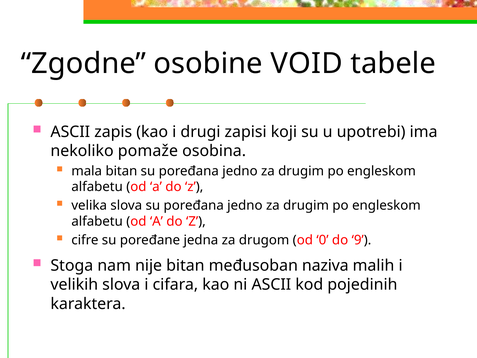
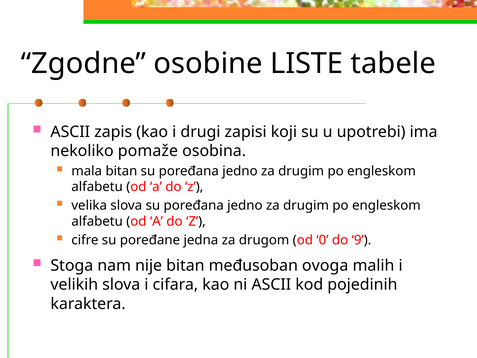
VOID: VOID -> LISTE (307, 64)
naziva: naziva -> ovoga (325, 265)
